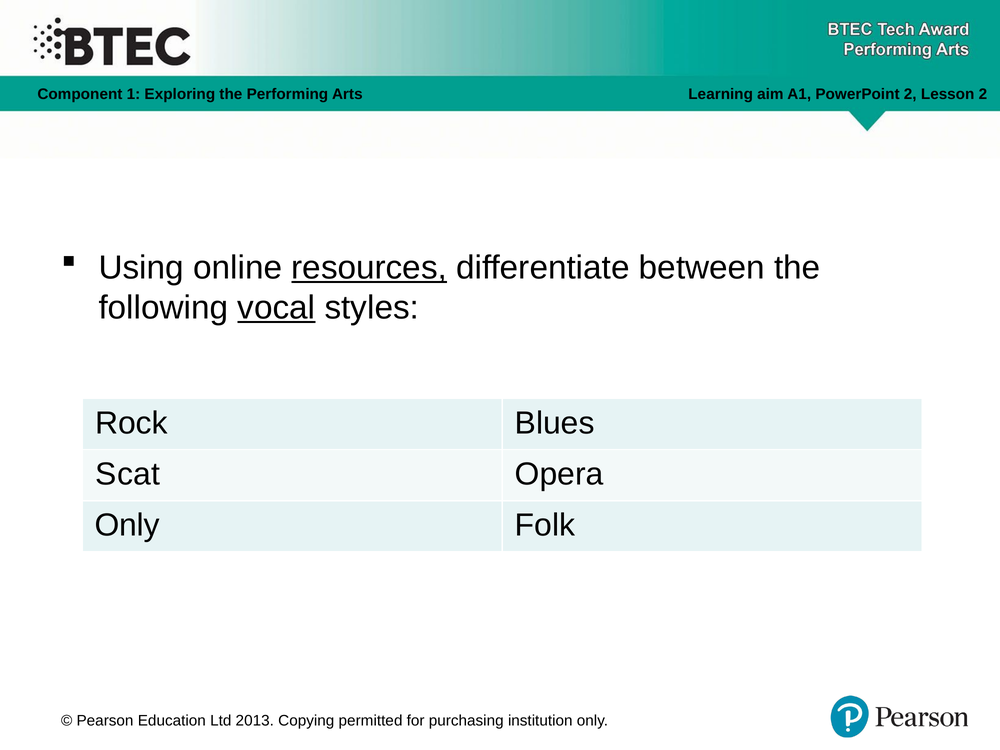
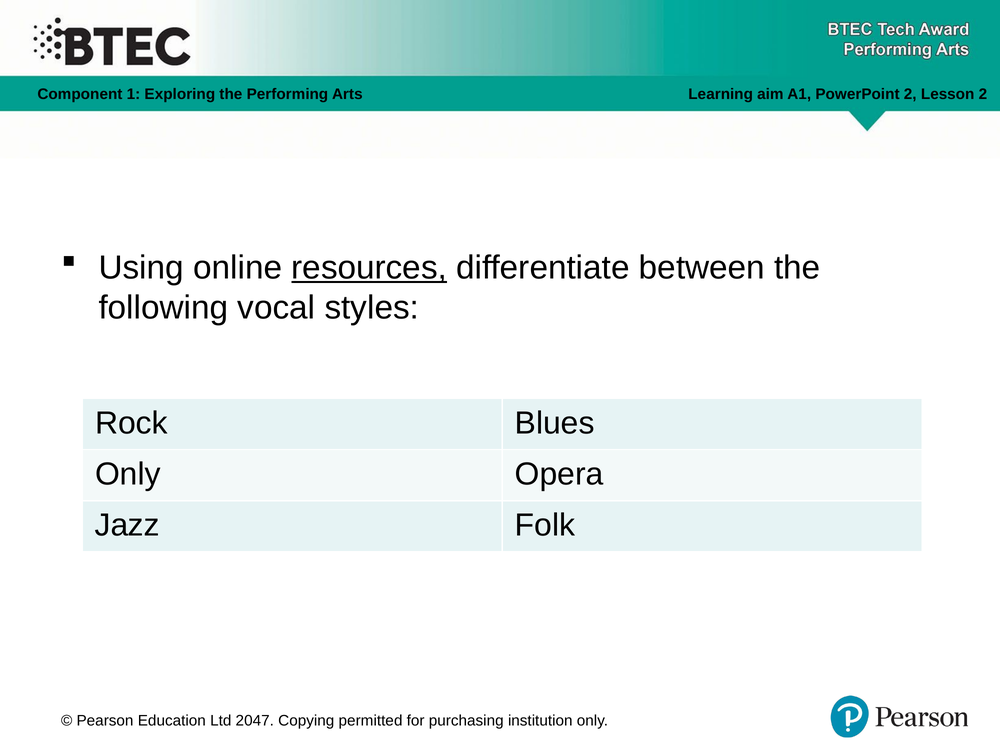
vocal underline: present -> none (276, 308)
Scat: Scat -> Only (128, 474)
Only: Only -> Jazz (127, 525)
2013: 2013 -> 2047 (255, 721)
